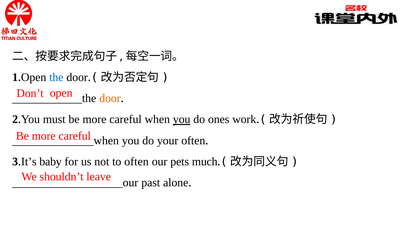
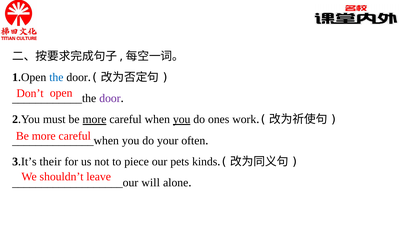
door colour: orange -> purple (110, 98)
more underline: none -> present (94, 119)
baby: baby -> their (50, 162)
to often: often -> piece (137, 162)
much: much -> kinds (205, 162)
past: past -> will (151, 183)
